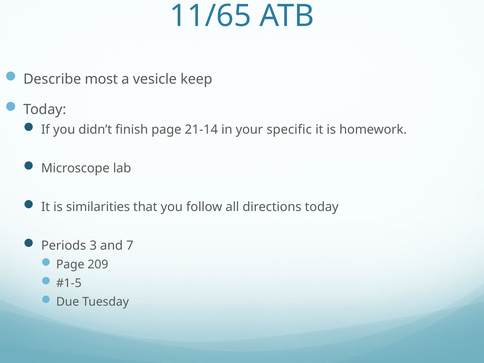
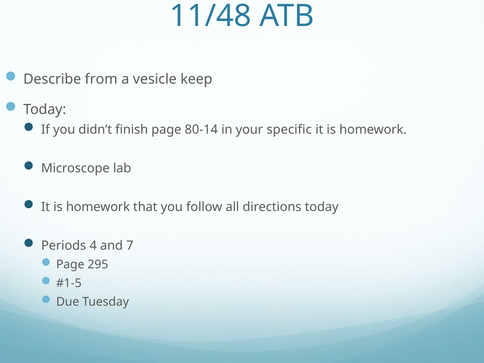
11/65: 11/65 -> 11/48 (210, 16)
most: most -> from (101, 79)
21-14: 21-14 -> 80-14 (201, 130)
similarities: similarities -> homework (98, 207)
3: 3 -> 4 (93, 246)
209: 209 -> 295 (98, 265)
